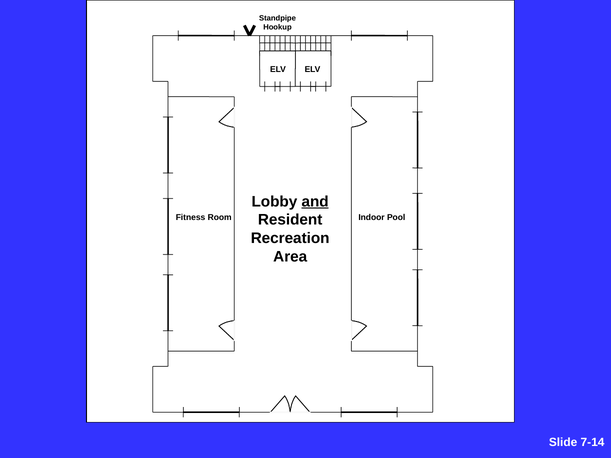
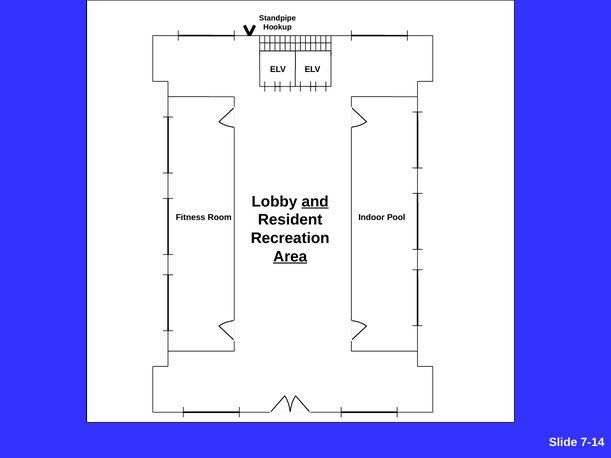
Area underline: none -> present (290, 257)
